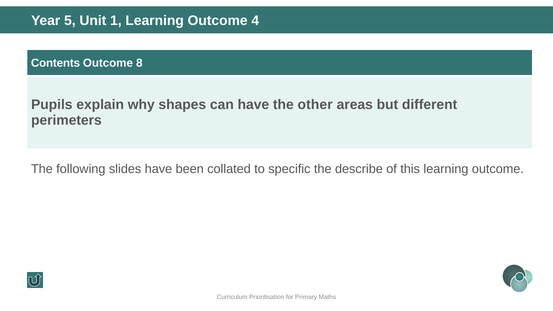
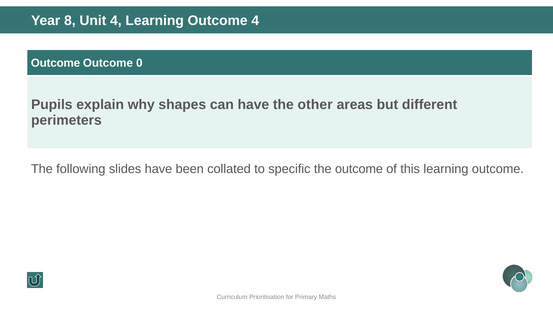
5: 5 -> 8 (70, 21)
Unit 1: 1 -> 4 (116, 21)
Contents: Contents -> Outcome (55, 63)
8: 8 -> 0 (139, 63)
the describe: describe -> outcome (359, 169)
